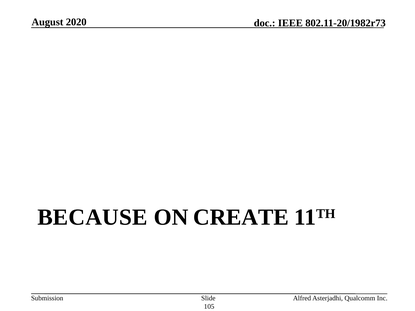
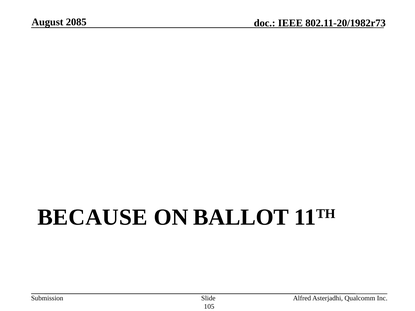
2020: 2020 -> 2085 (76, 22)
CREATE: CREATE -> BALLOT (241, 218)
